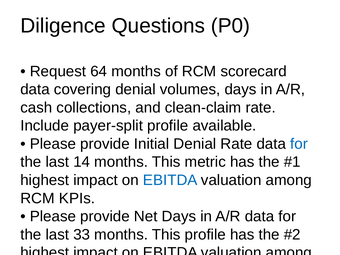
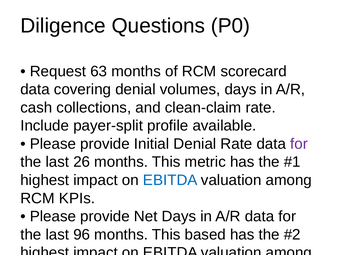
64: 64 -> 63 (99, 71)
for colour: blue -> purple (299, 144)
14: 14 -> 26 (82, 162)
33: 33 -> 96 (82, 235)
This profile: profile -> based (205, 235)
